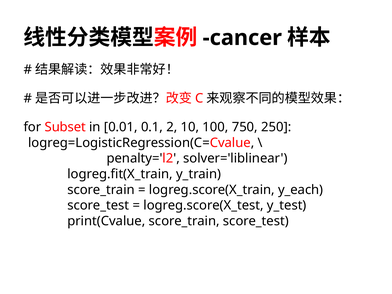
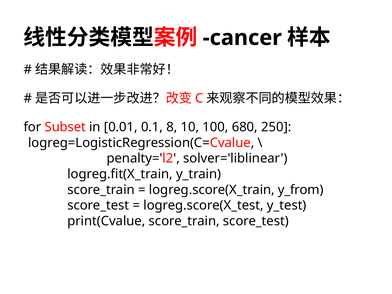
2: 2 -> 8 (172, 127)
750: 750 -> 680 (245, 127)
y_each: y_each -> y_from (301, 190)
